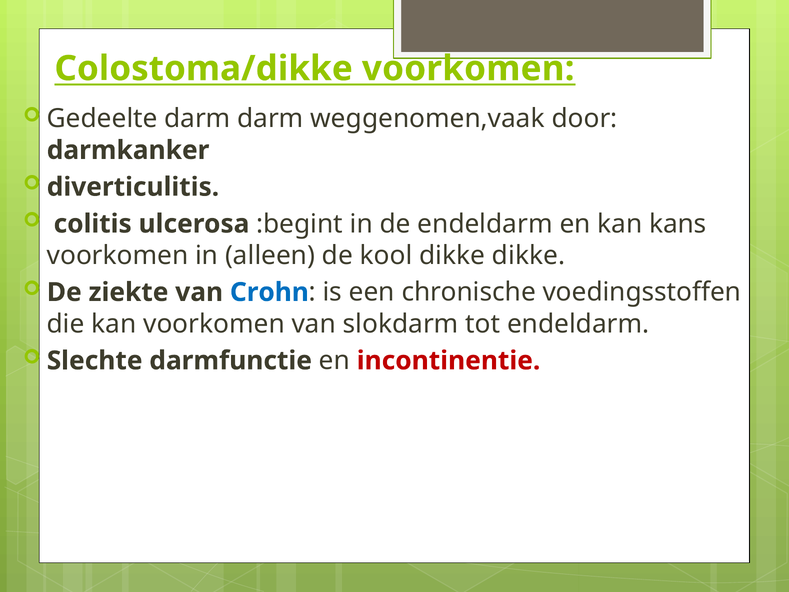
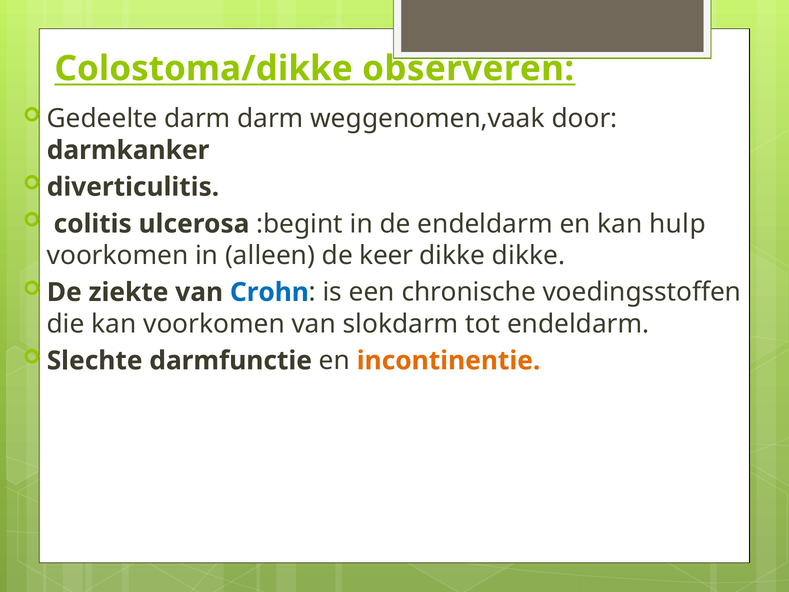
Colostoma/dikke voorkomen: voorkomen -> observeren (468, 69)
kans: kans -> hulp (678, 224)
kool: kool -> keer (386, 255)
incontinentie colour: red -> orange (449, 361)
